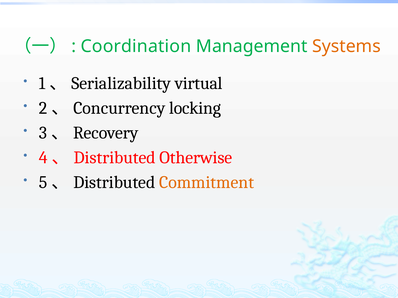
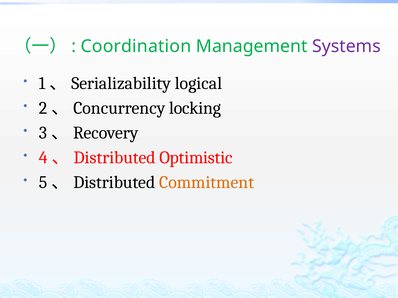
Systems colour: orange -> purple (346, 46)
virtual: virtual -> logical (199, 83)
Otherwise: Otherwise -> Optimistic (196, 158)
